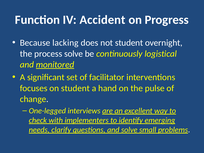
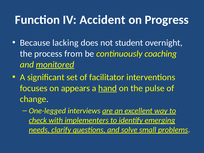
process solve: solve -> from (73, 54)
logistical: logistical -> coaching (161, 54)
on student: student -> appears (75, 88)
hand underline: none -> present (108, 88)
